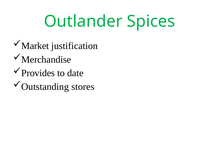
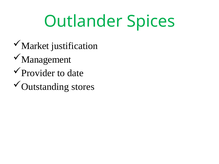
Merchandise: Merchandise -> Management (46, 60)
Provides: Provides -> Provider (38, 73)
